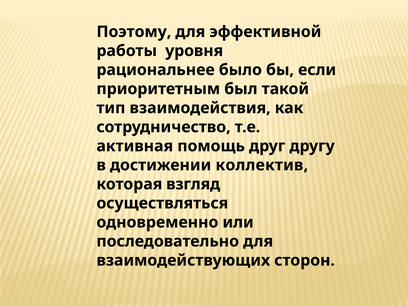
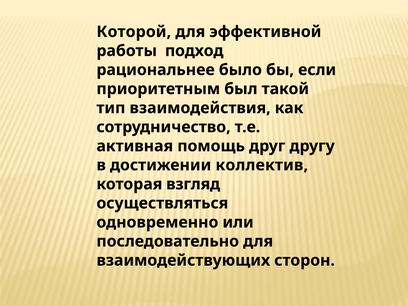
Поэтому: Поэтому -> Которой (134, 32)
уровня: уровня -> подход (194, 51)
